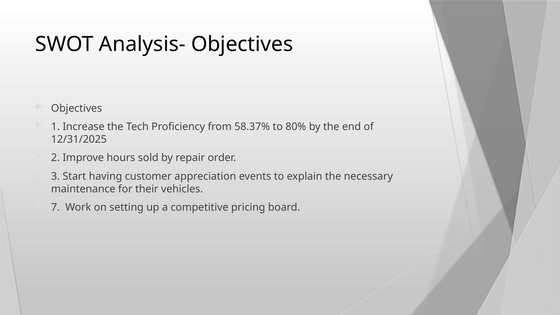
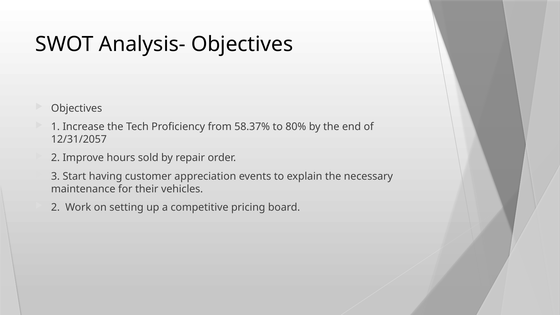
12/31/2025: 12/31/2025 -> 12/31/2057 (79, 139)
7: 7 -> 2 (55, 207)
